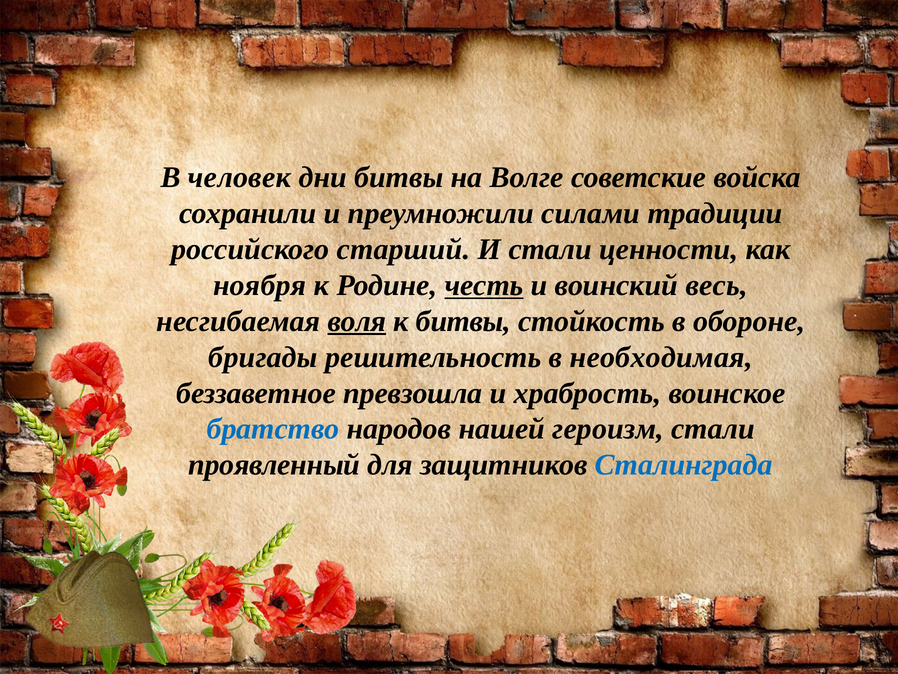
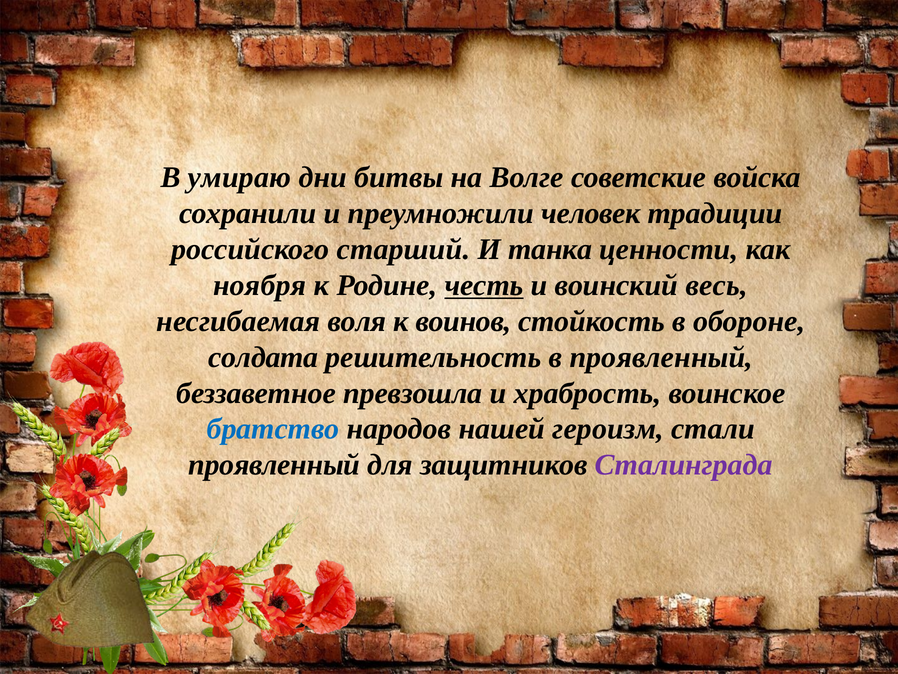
человек: человек -> умираю (239, 177)
силами: силами -> человек (591, 213)
И стали: стали -> танка (550, 249)
воля underline: present -> none (357, 321)
к битвы: битвы -> воинов (463, 321)
бригады: бригады -> солдата (263, 357)
в необходимая: необходимая -> проявленный (661, 357)
Сталинграда colour: blue -> purple (684, 465)
